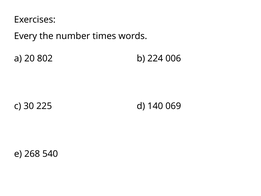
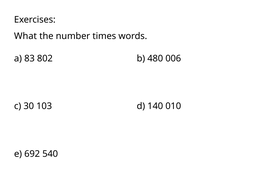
Every: Every -> What (25, 36)
20: 20 -> 83 (29, 58)
224: 224 -> 480 (155, 58)
225: 225 -> 103 (44, 106)
069: 069 -> 010 (173, 106)
268: 268 -> 692 (32, 154)
